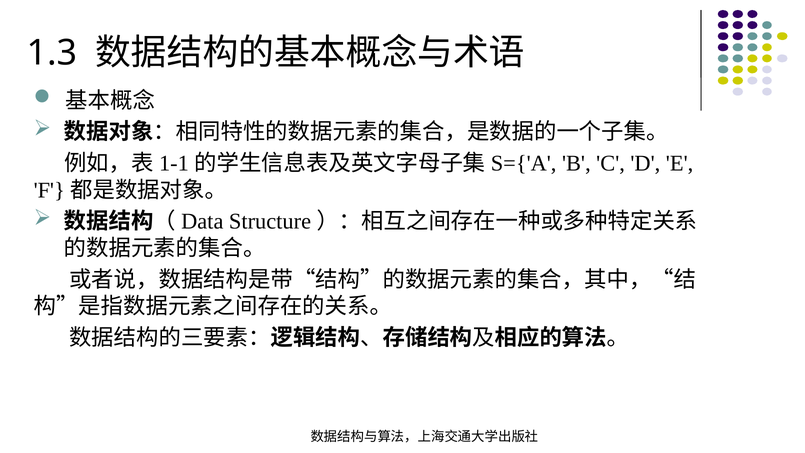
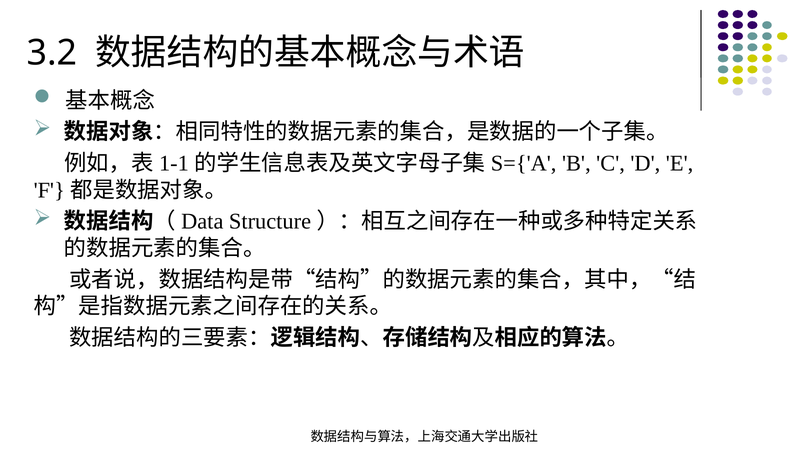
1.3: 1.3 -> 3.2 (52, 53)
